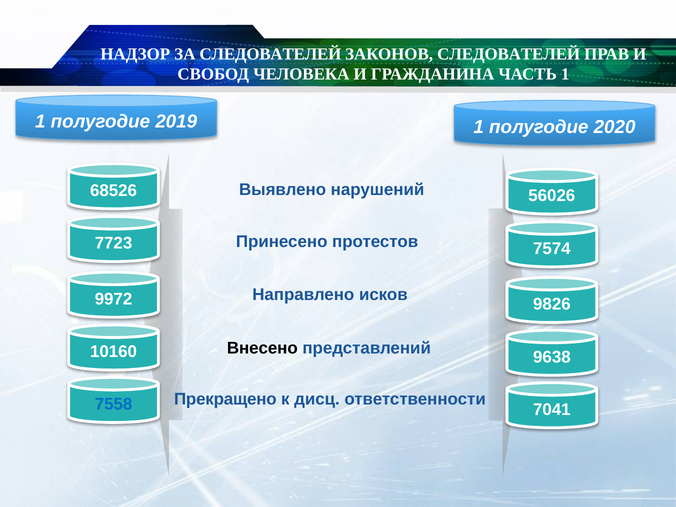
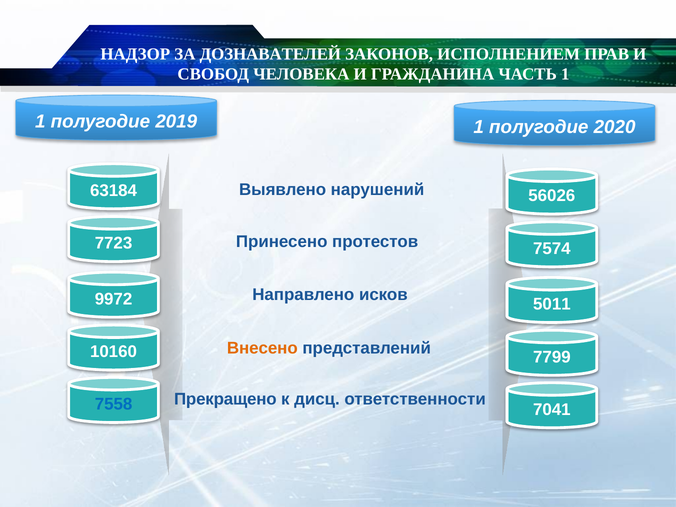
ЗА СЛЕДОВАТЕЛЕЙ: СЛЕДОВАТЕЛЕЙ -> ДОЗНАВАТЕЛЕЙ (270, 54)
ЗАКОНОВ СЛЕДОВАТЕЛЕЙ: СЛЕДОВАТЕЛЕЙ -> ИСПОЛНЕНИЕМ (509, 54)
68526: 68526 -> 63184 (113, 191)
9826: 9826 -> 5011 (552, 304)
Внесено colour: black -> orange (262, 348)
9638: 9638 -> 7799 (552, 357)
